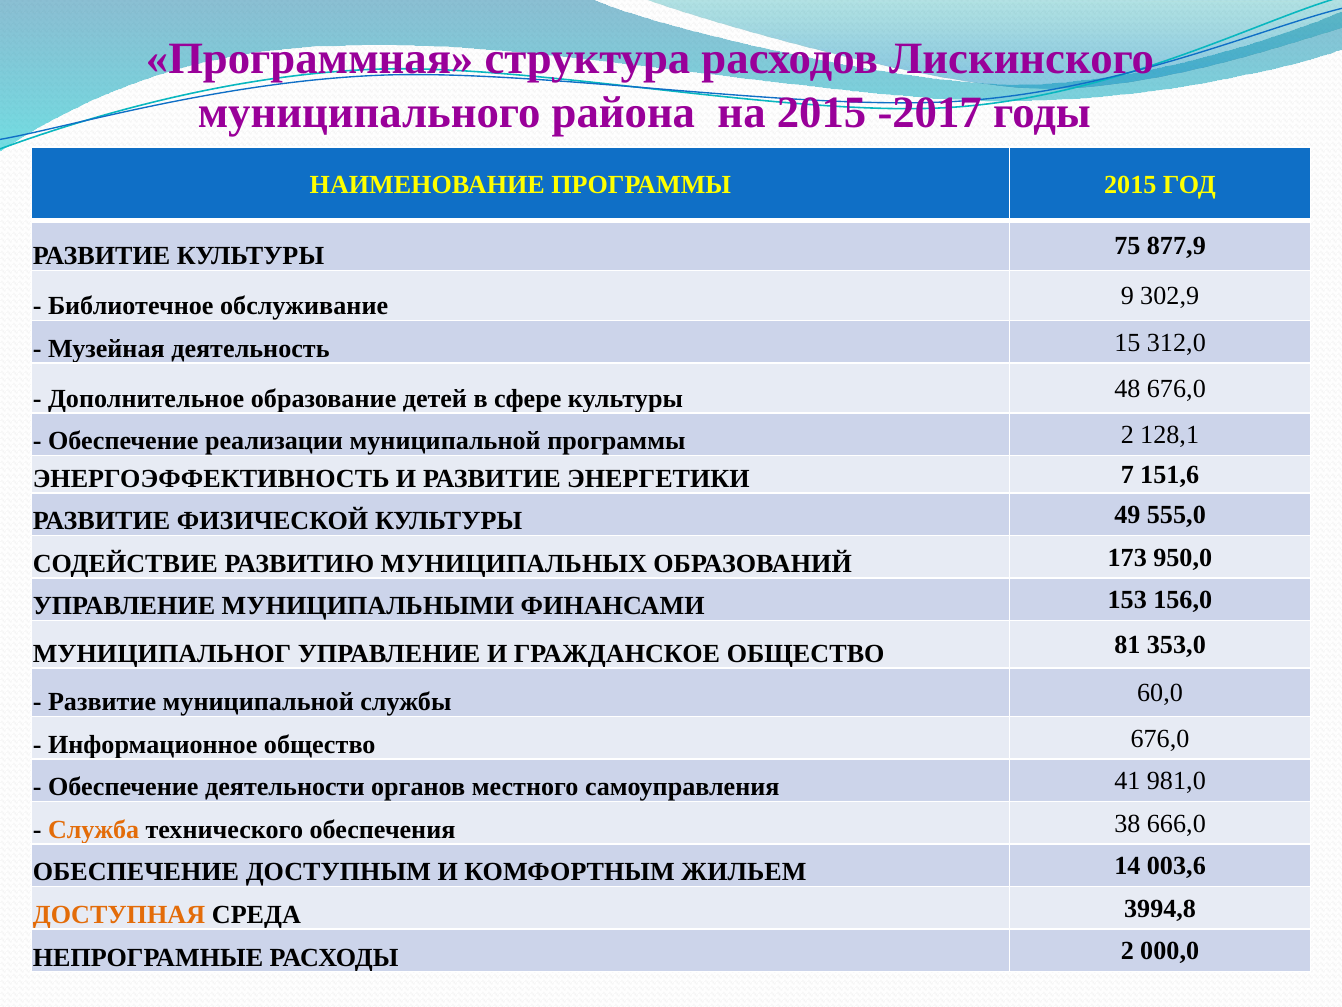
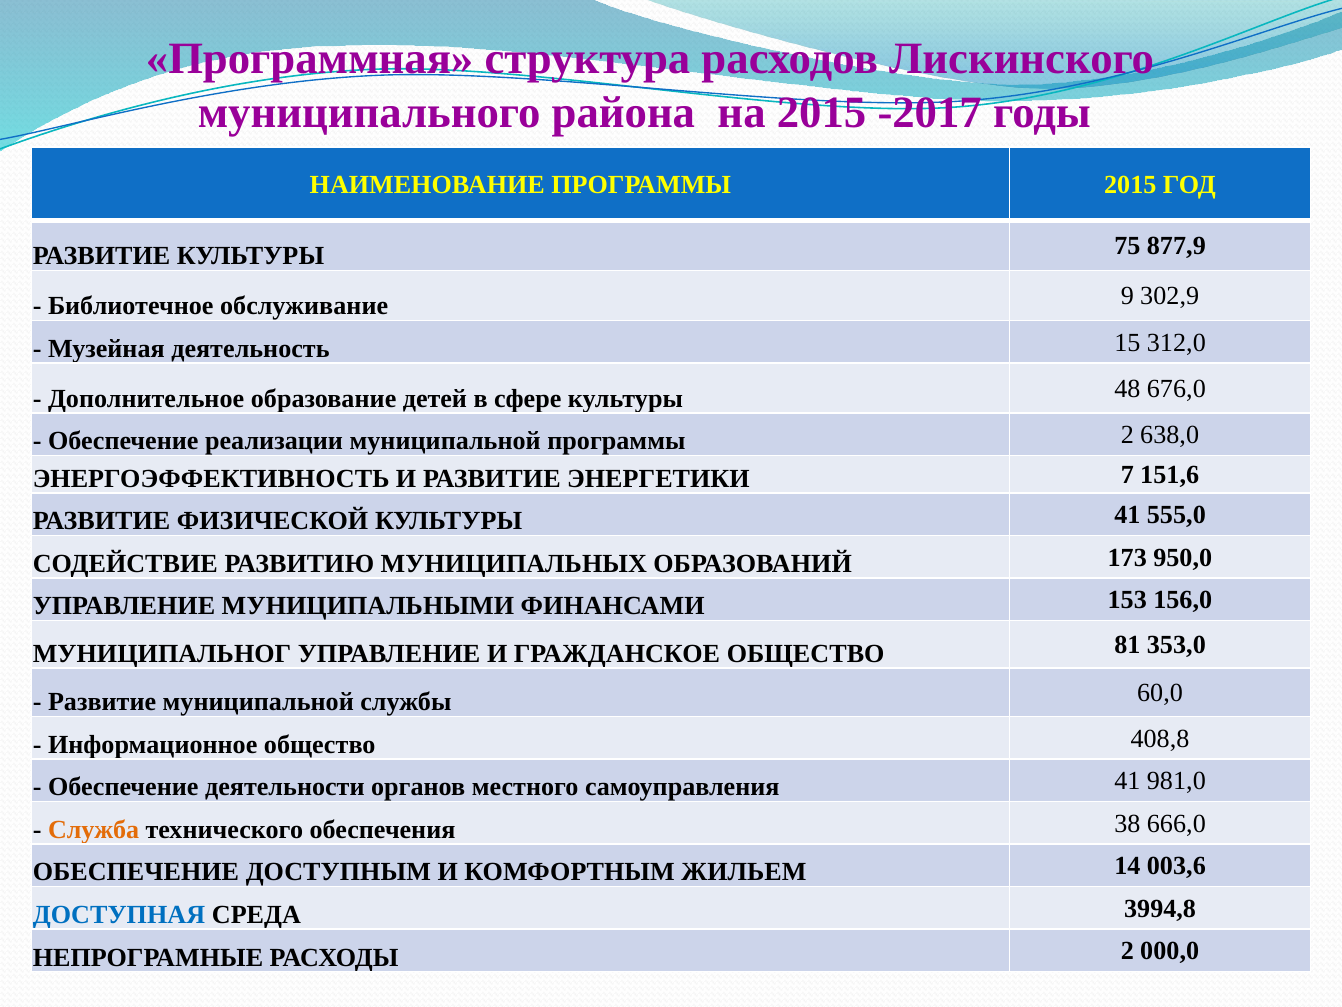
128,1: 128,1 -> 638,0 (1170, 435)
КУЛЬТУРЫ 49: 49 -> 41 (1127, 515)
общество 676,0: 676,0 -> 408,8 (1160, 738)
ДОСТУПНАЯ colour: orange -> blue (119, 914)
